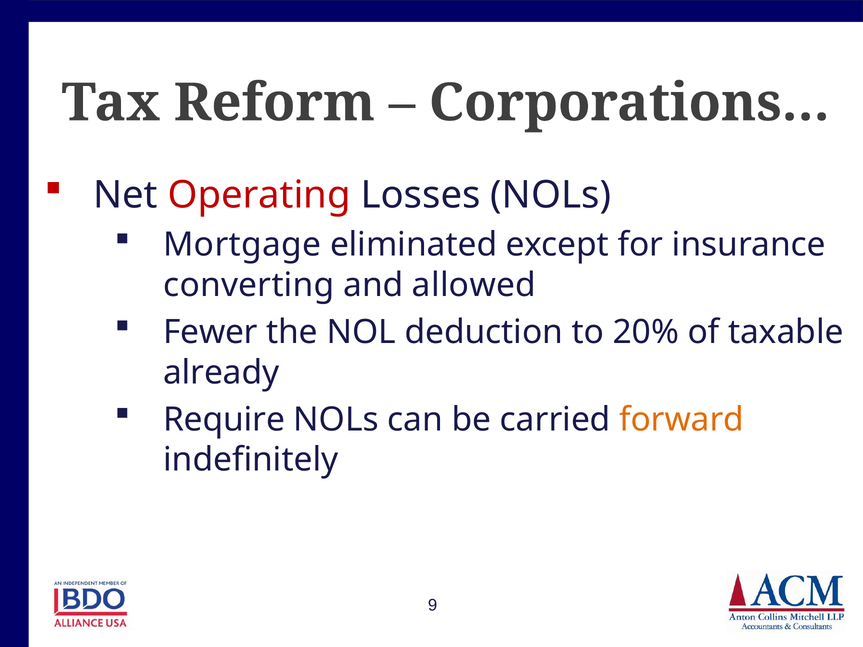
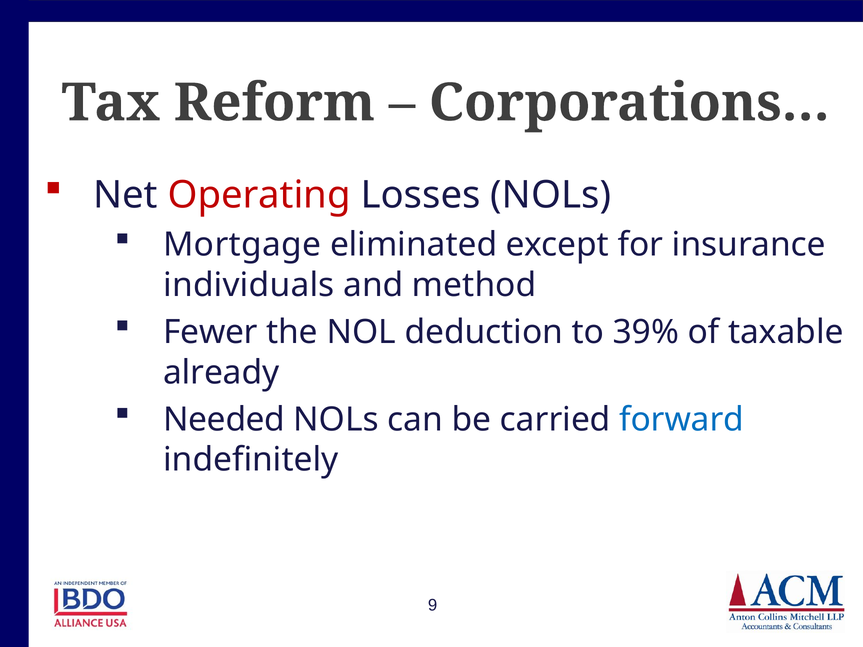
converting: converting -> individuals (249, 285)
allowed: allowed -> method (474, 285)
20%: 20% -> 39% (646, 332)
Require: Require -> Needed (224, 420)
forward colour: orange -> blue (682, 420)
